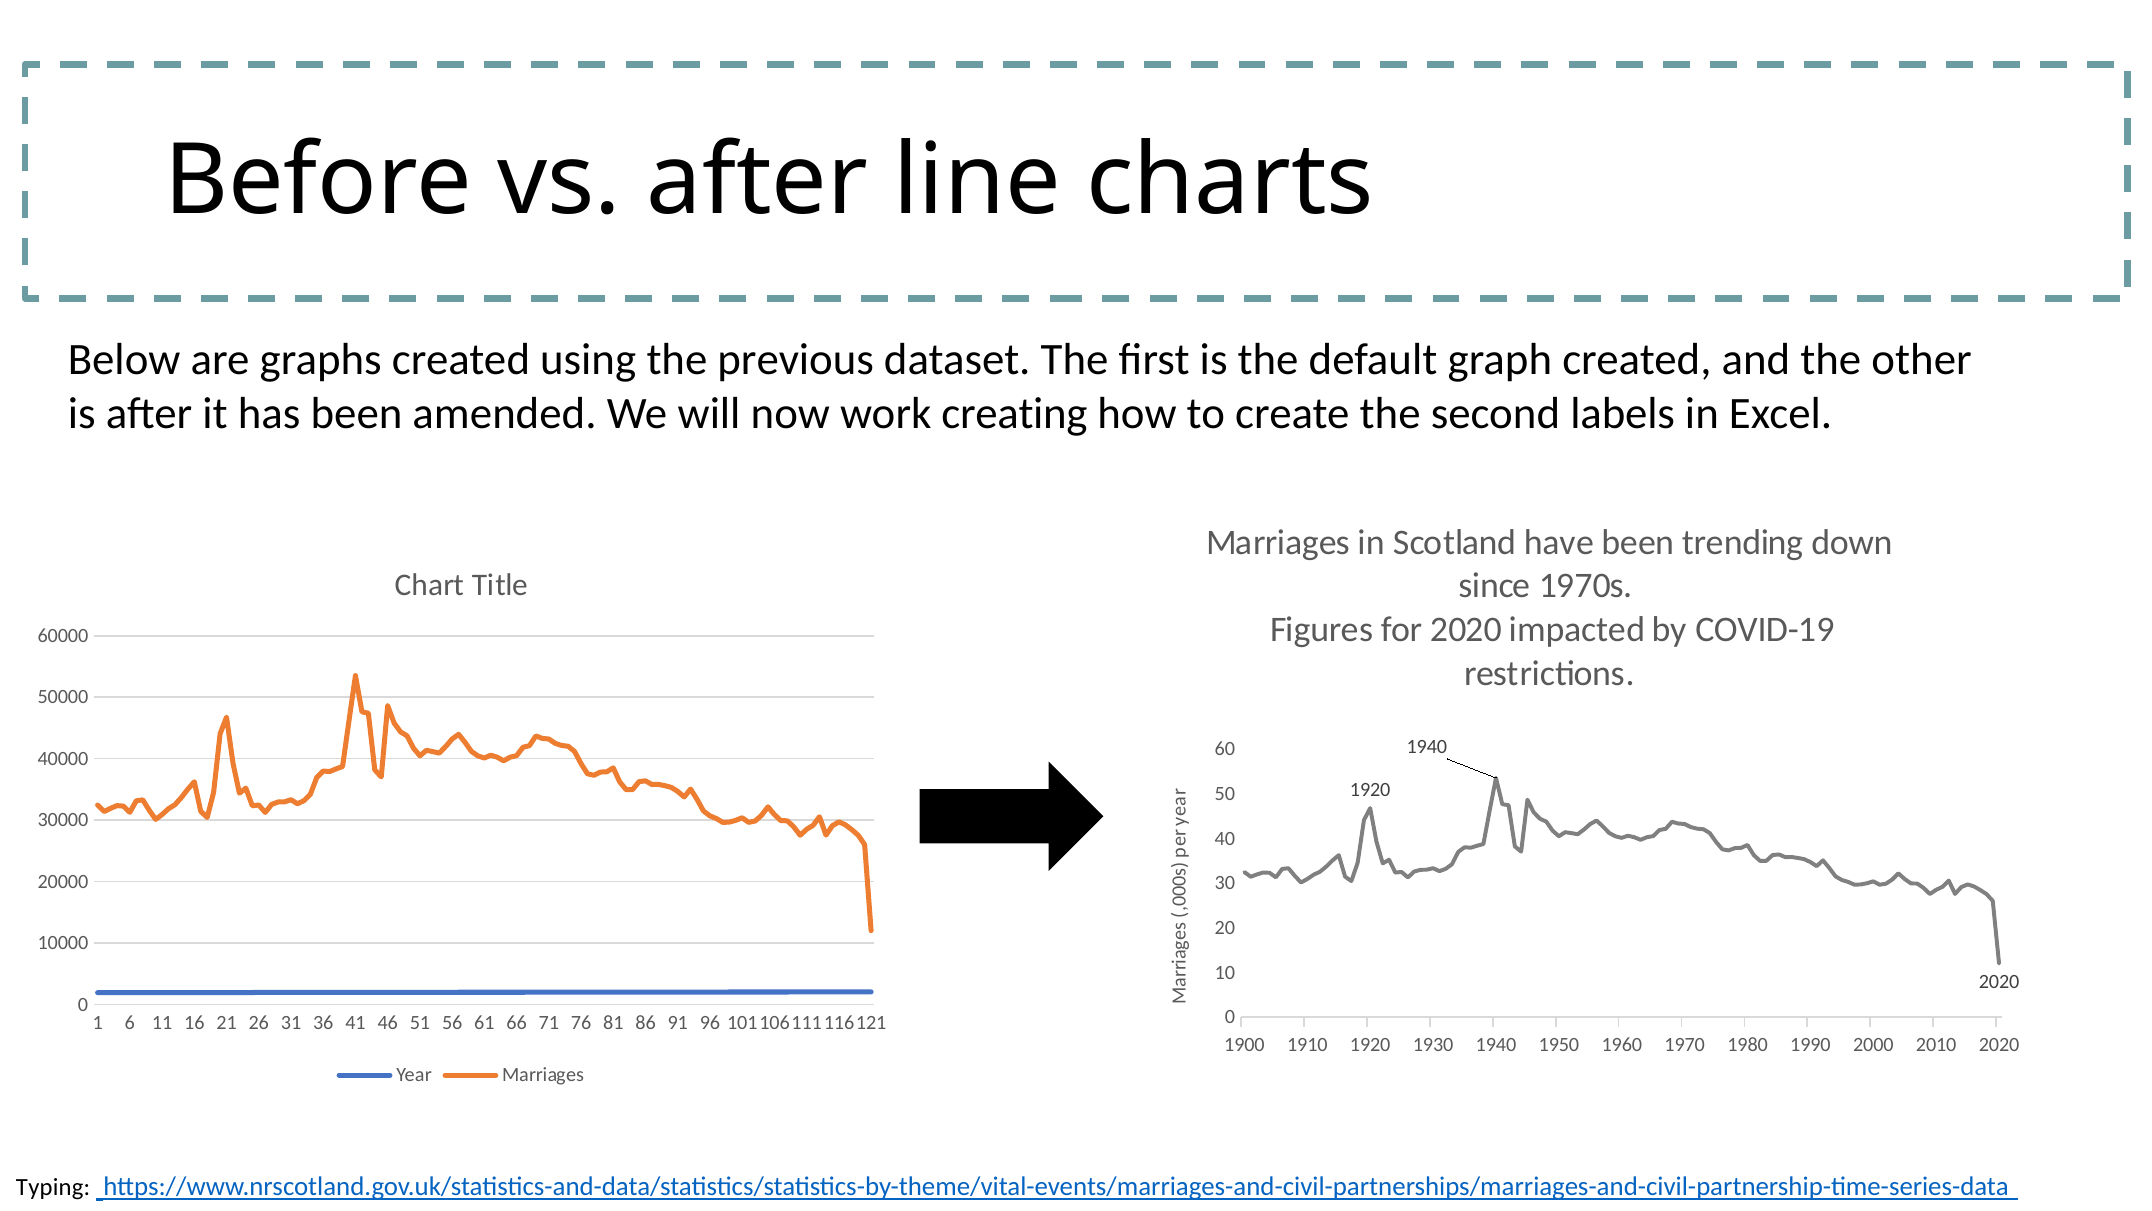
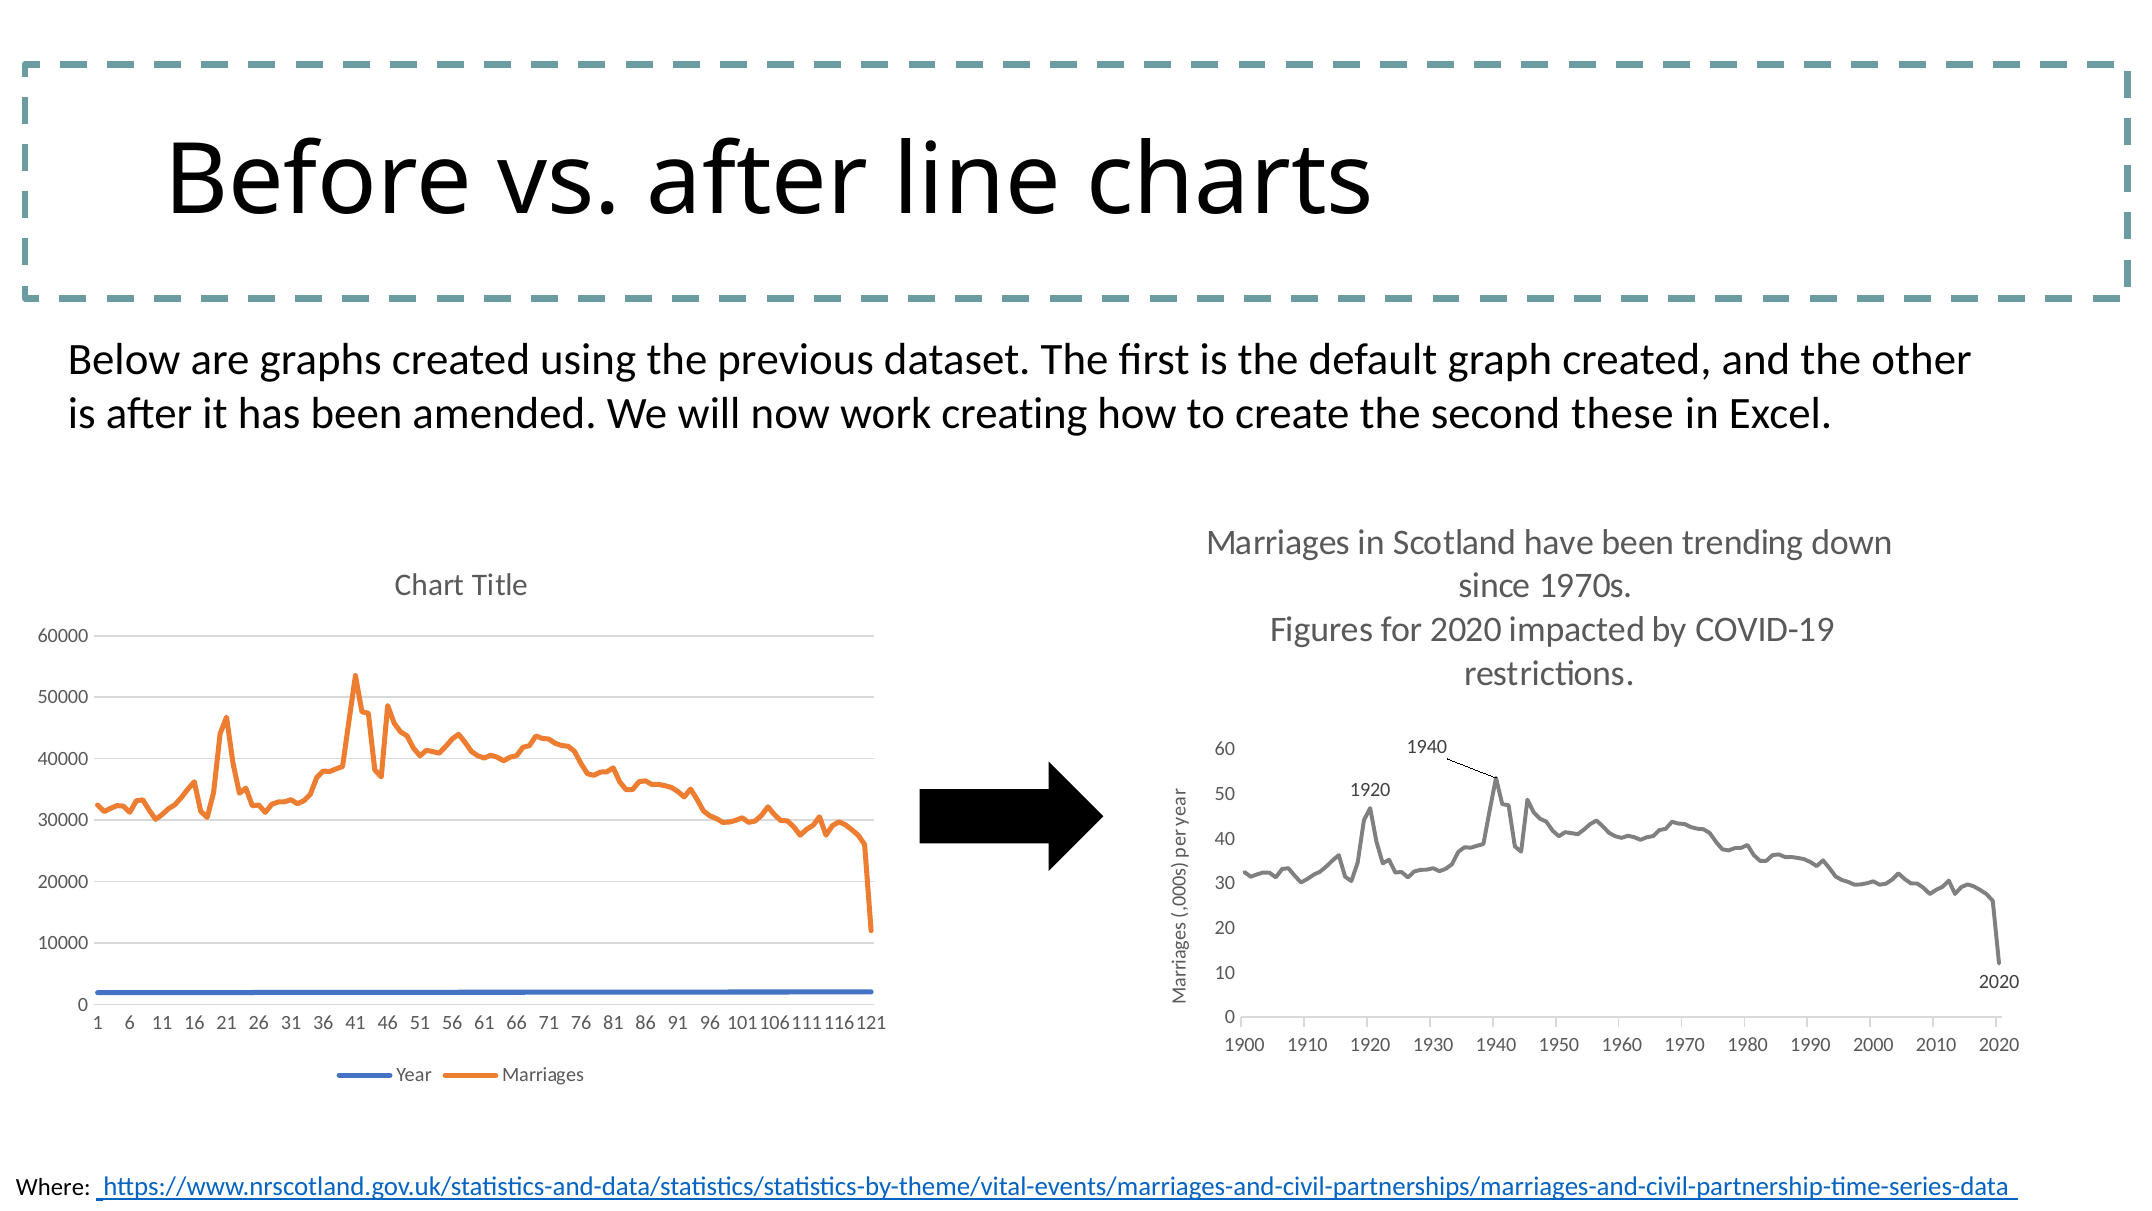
labels: labels -> these (1622, 413)
Typing: Typing -> Where (53, 1187)
